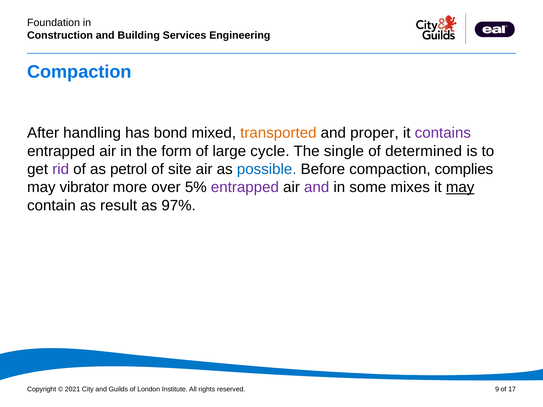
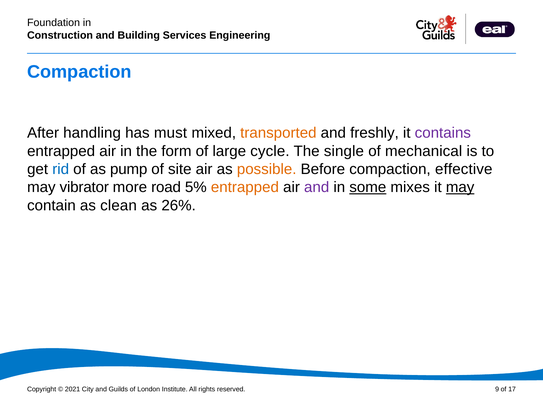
bond: bond -> must (171, 133)
proper: proper -> freshly (375, 133)
determined: determined -> mechanical (424, 151)
rid colour: purple -> blue (61, 169)
petrol: petrol -> pump (129, 169)
possible colour: blue -> orange (267, 169)
complies: complies -> effective (464, 169)
over: over -> road (166, 187)
entrapped colour: purple -> orange (245, 187)
some underline: none -> present (368, 187)
result: result -> clean (119, 206)
97%: 97% -> 26% (179, 206)
